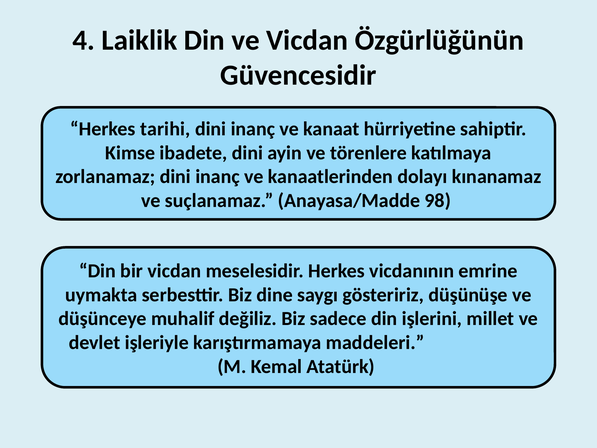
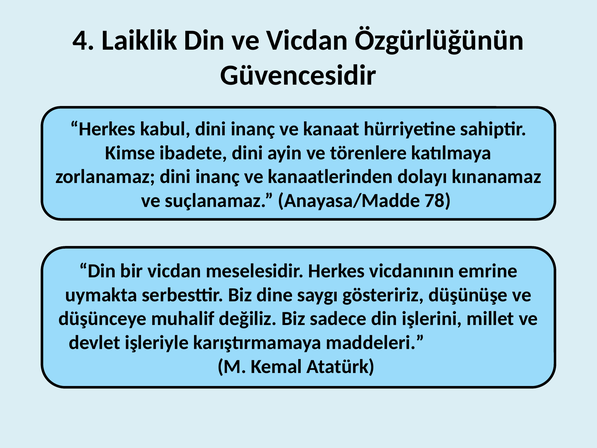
tarihi: tarihi -> kabul (165, 129)
98: 98 -> 78 (438, 200)
